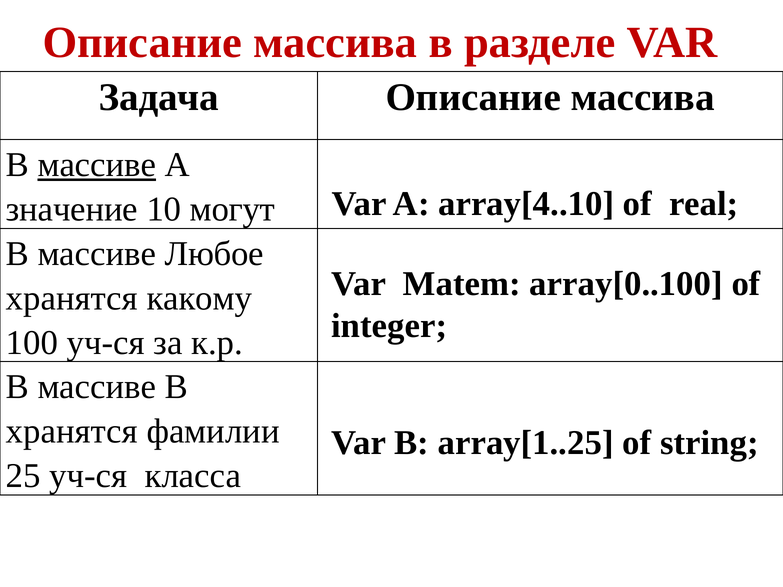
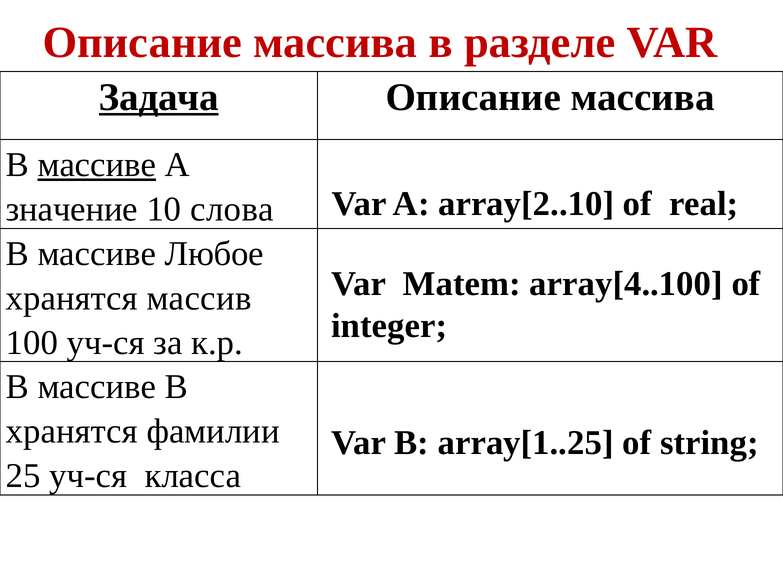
Задача underline: none -> present (159, 97)
array[4..10: array[4..10 -> array[2..10 (526, 204)
могут: могут -> слова (232, 209)
array[0..100: array[0..100 -> array[4..100 (626, 284)
какому: какому -> массив (199, 298)
